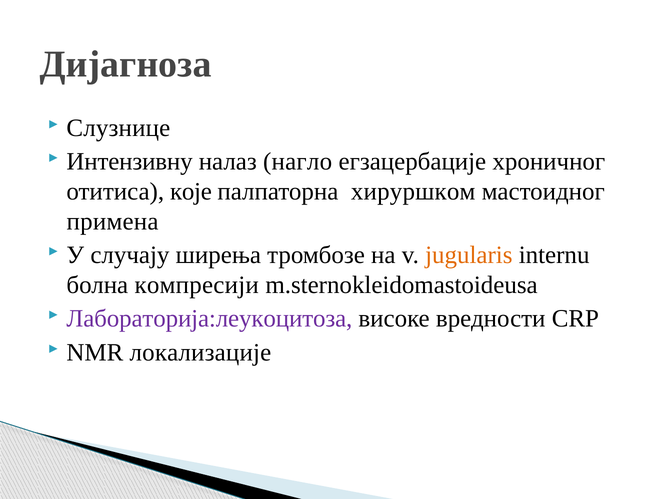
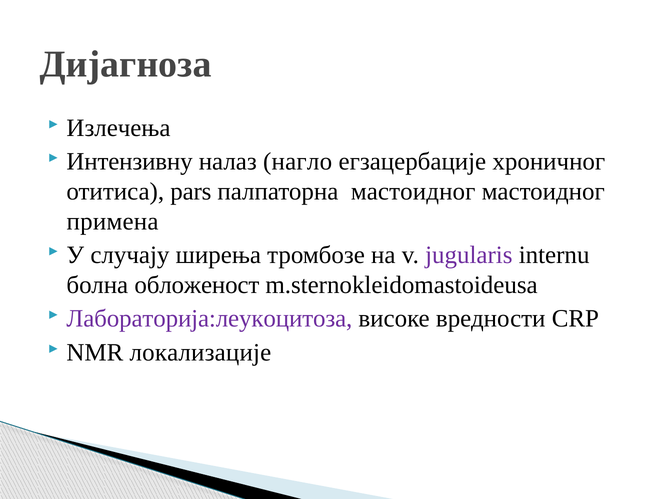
Слузнице: Слузнице -> Излечења (118, 128)
које: које -> pars (191, 192)
палпаторна хируршком: хируршком -> мастоидног (413, 192)
jugularis colour: orange -> purple (469, 255)
компресији: компресији -> обложеност (197, 285)
